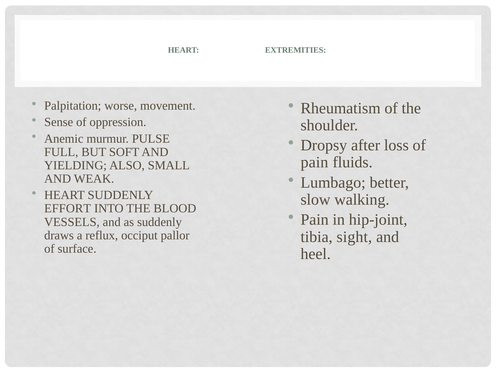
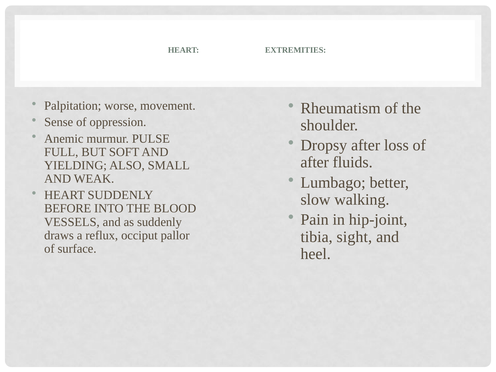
pain: pain -> after (315, 162)
EFFORT: EFFORT -> BEFORE (68, 209)
